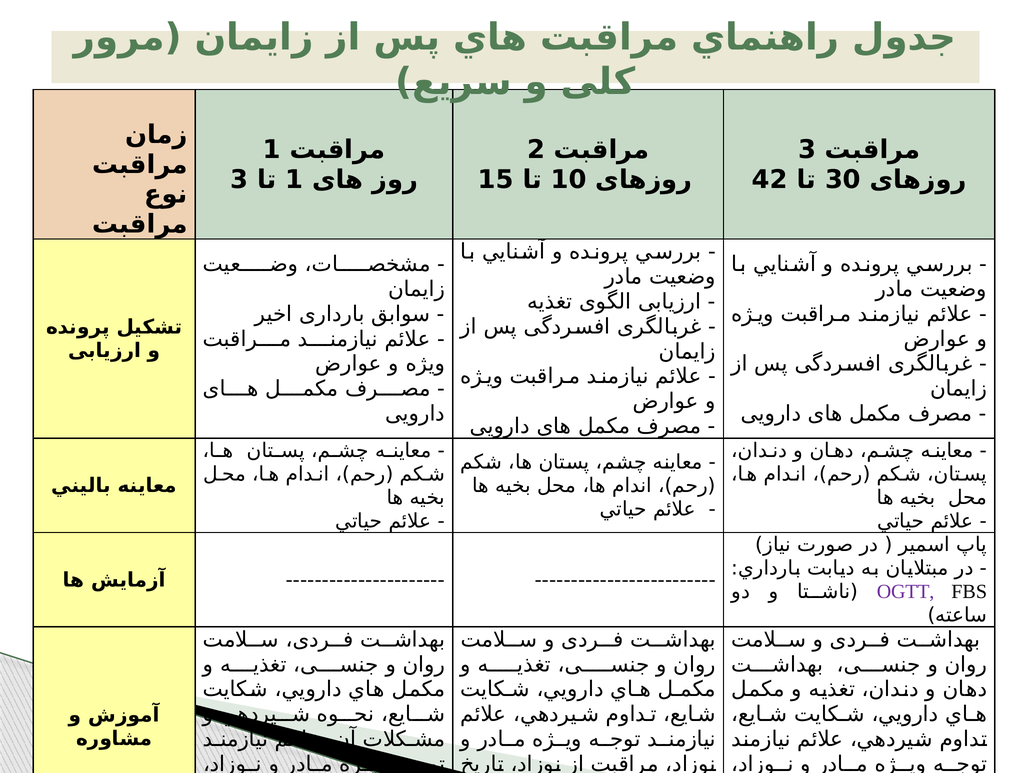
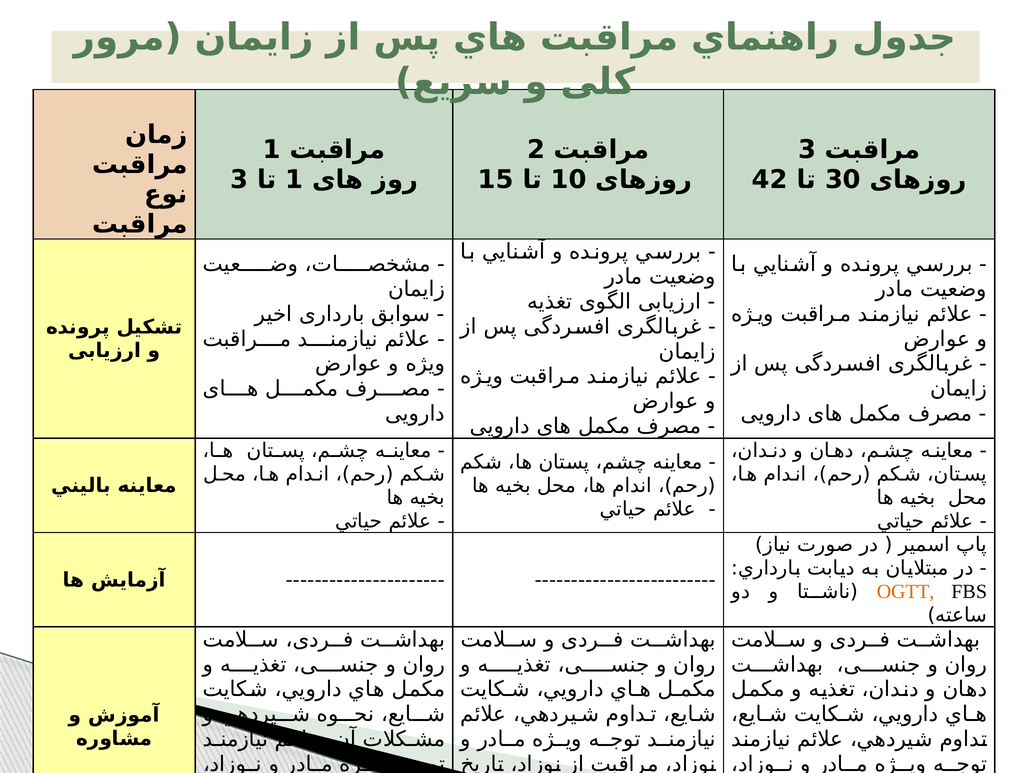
OGTT colour: purple -> orange (906, 592)
